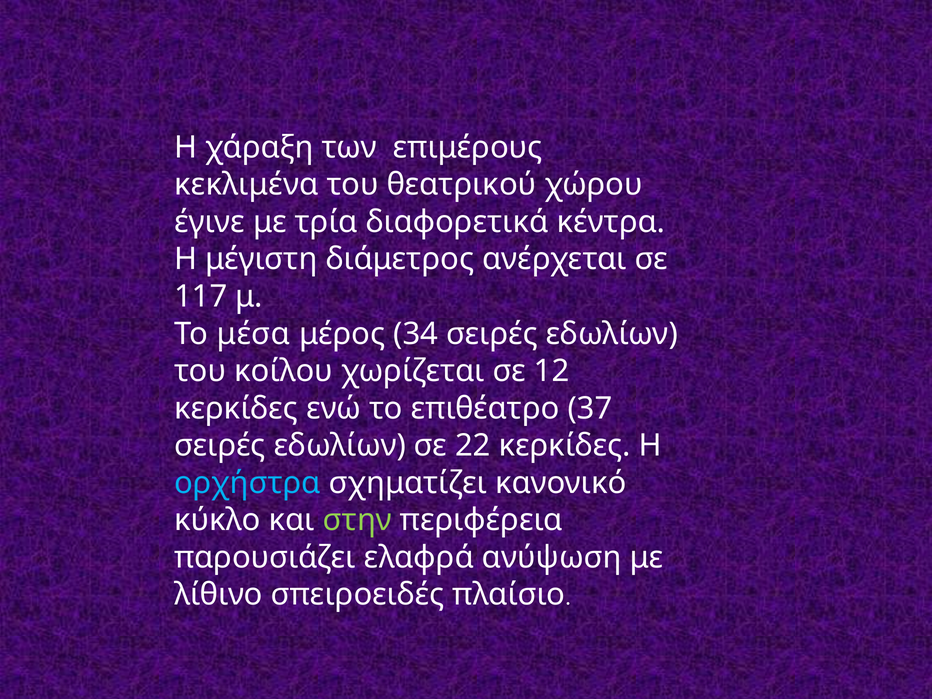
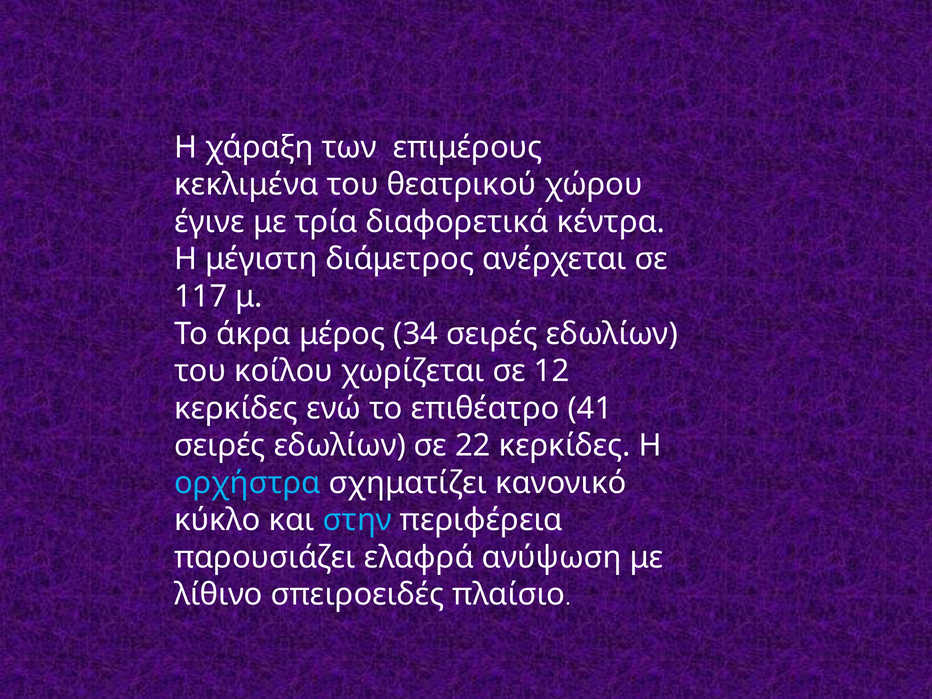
μέσα: μέσα -> άκρα (253, 334)
37: 37 -> 41 (590, 408)
στην colour: light green -> light blue (357, 520)
